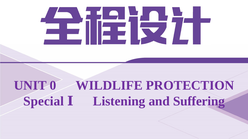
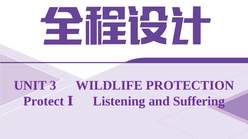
0: 0 -> 3 (53, 86)
Special: Special -> Protect (44, 101)
